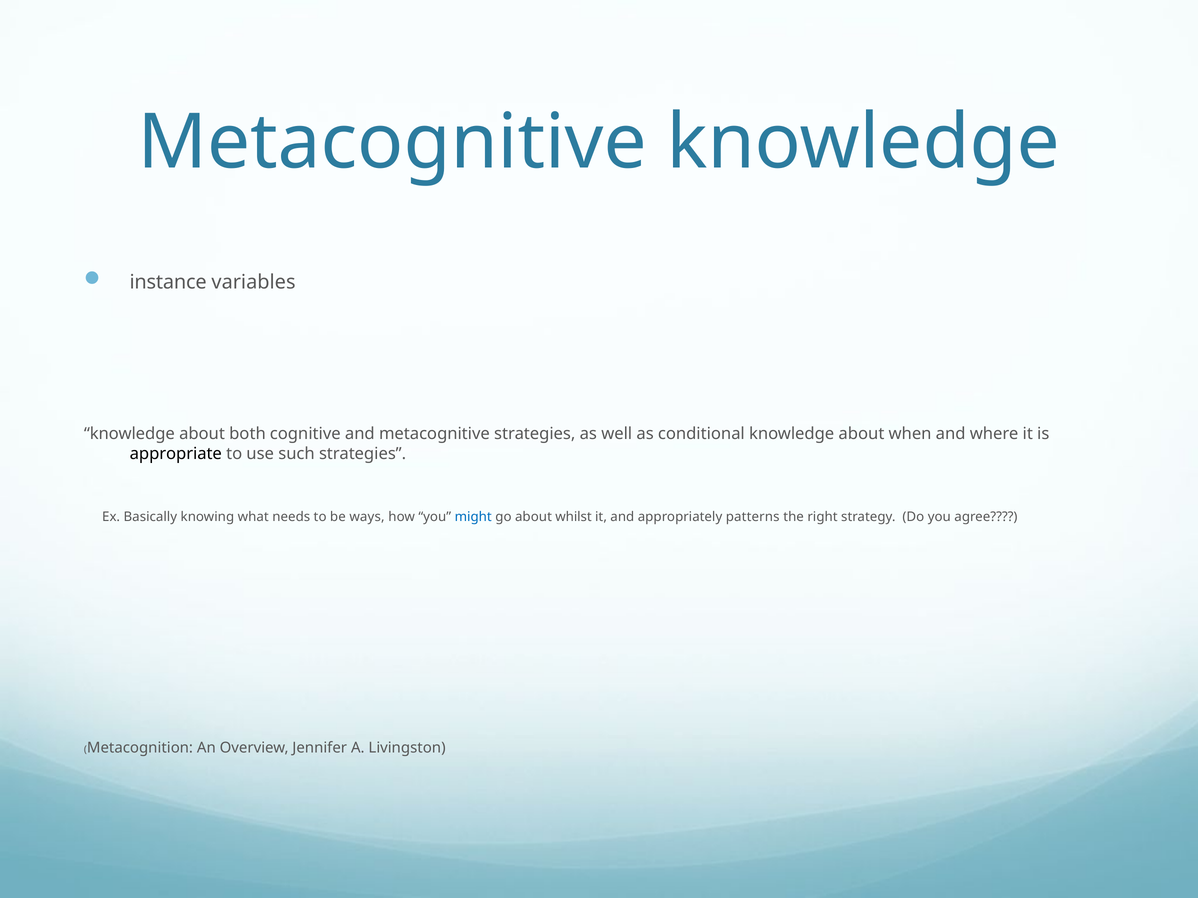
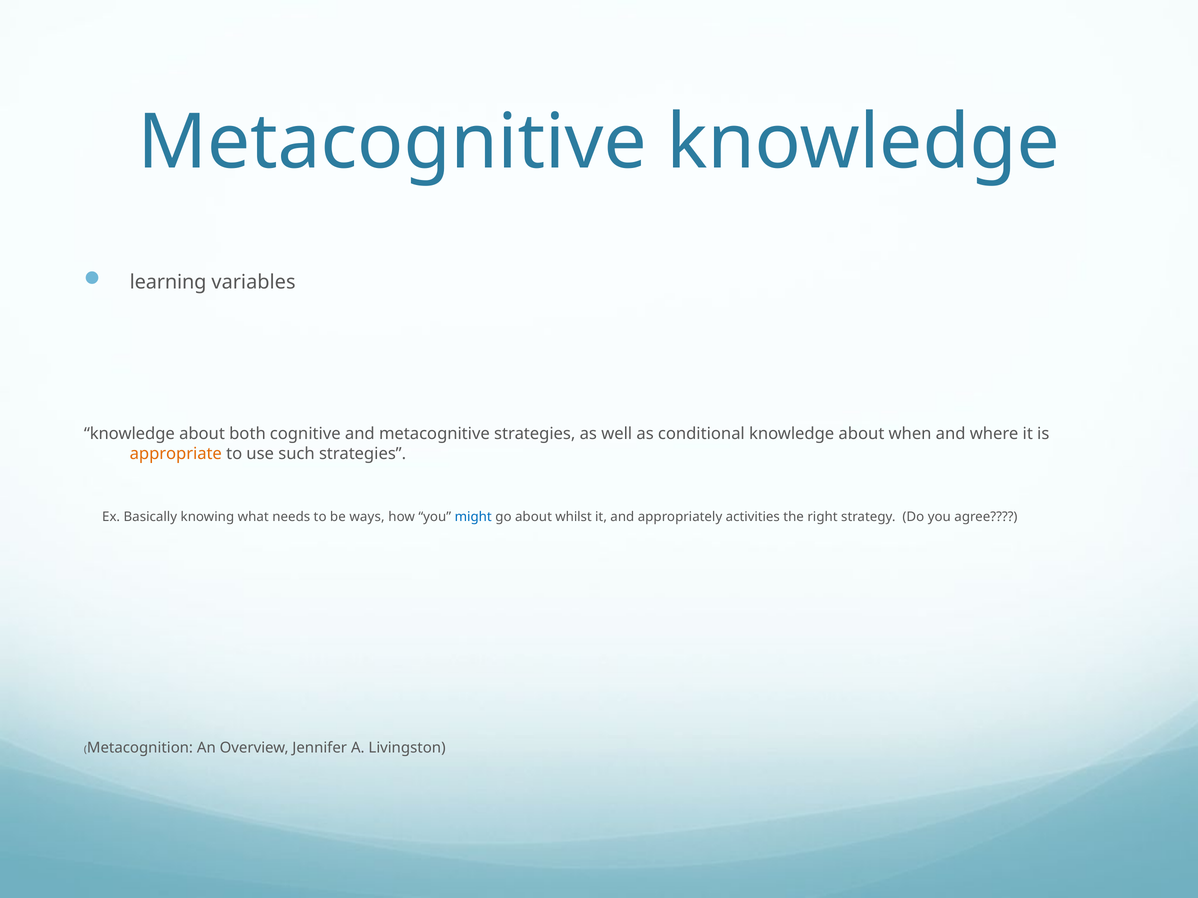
instance: instance -> learning (168, 282)
appropriate colour: black -> orange (176, 454)
patterns: patterns -> activities (753, 517)
